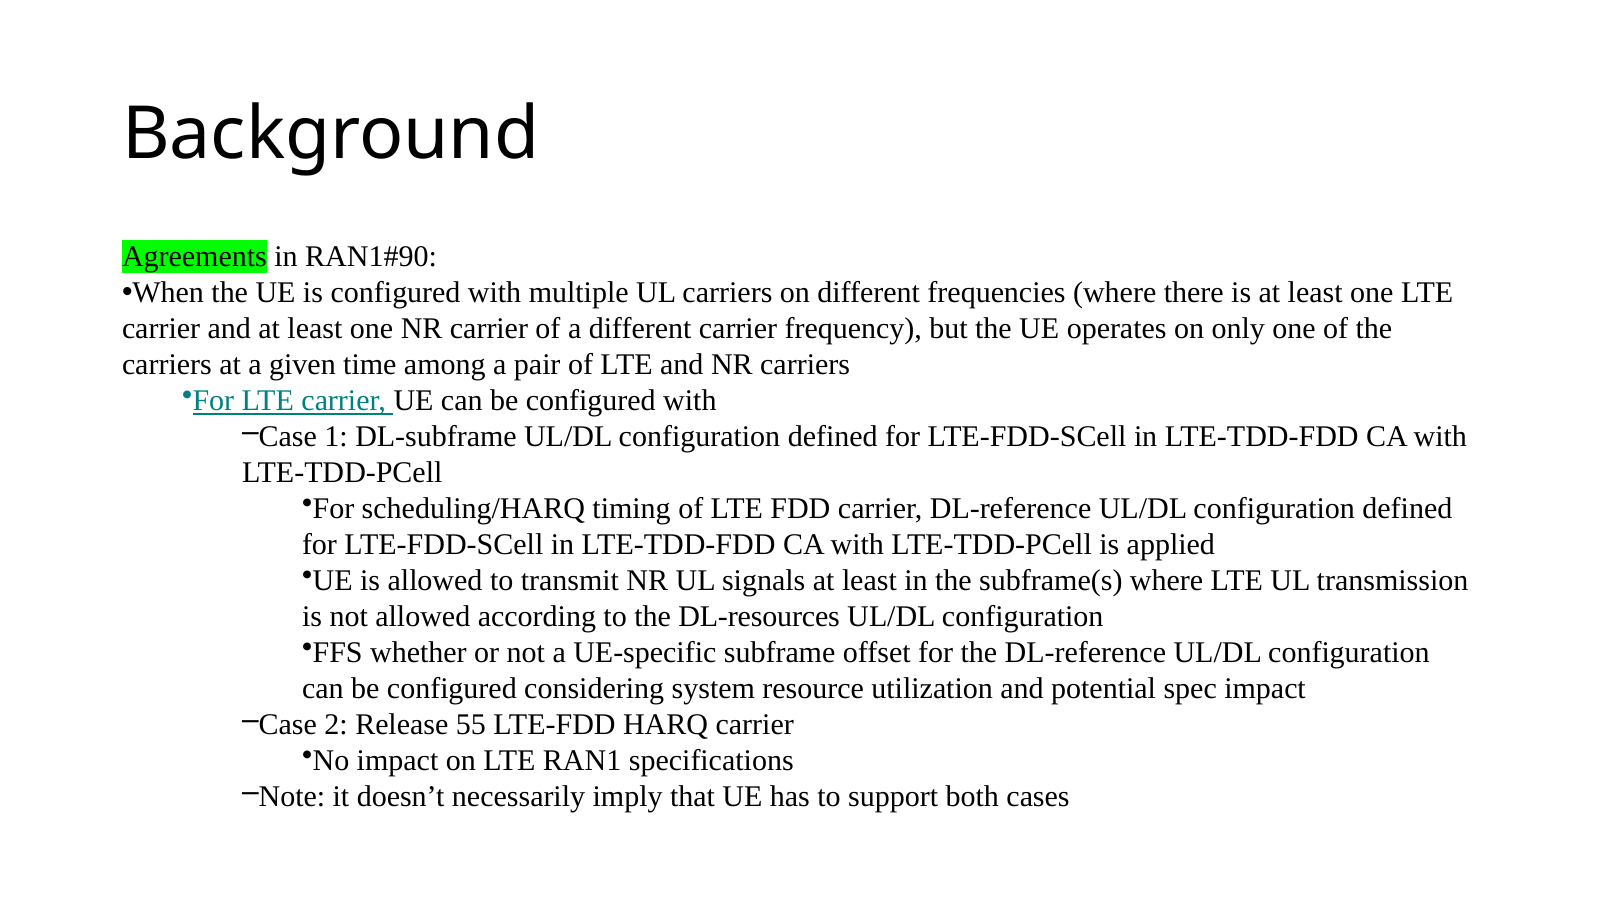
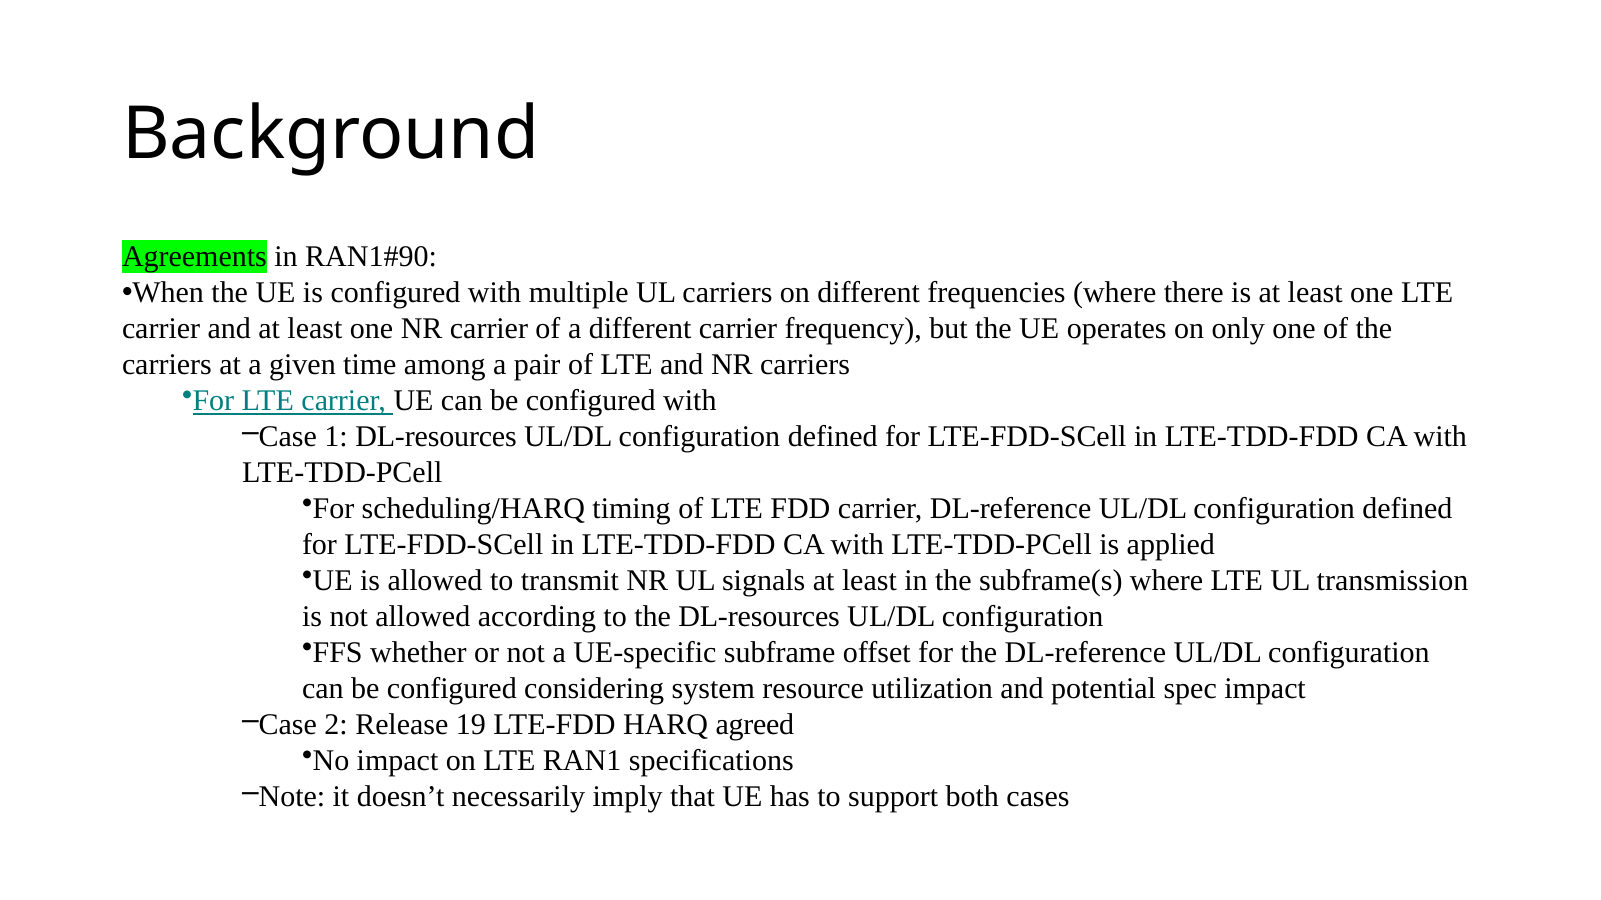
1 DL-subframe: DL-subframe -> DL-resources (436, 437)
55: 55 -> 19 (471, 725)
HARQ carrier: carrier -> agreed (755, 725)
